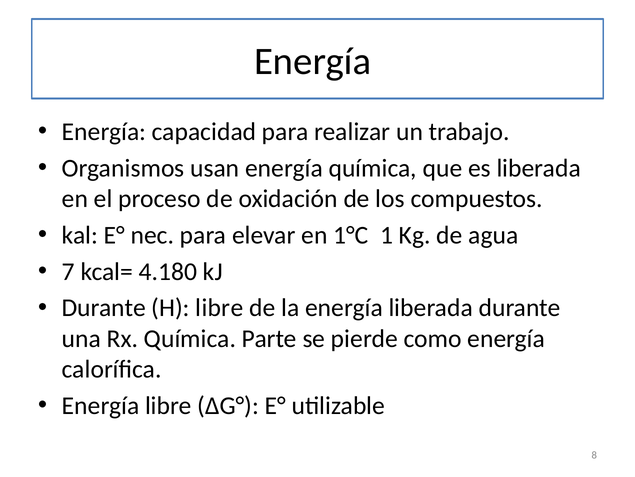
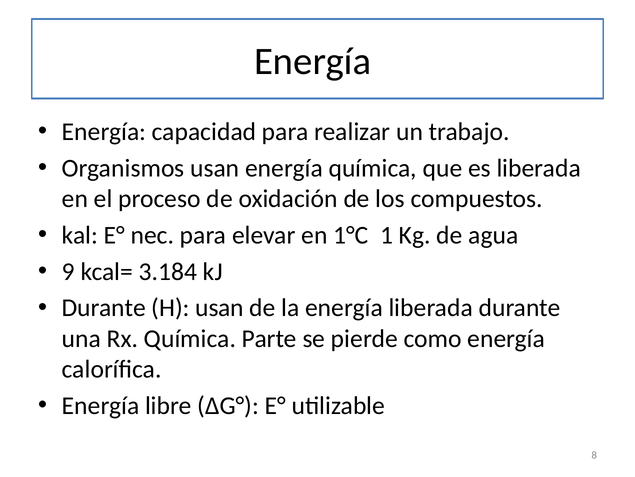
7: 7 -> 9 (68, 271)
4.180: 4.180 -> 3.184 (168, 271)
H libre: libre -> usan (220, 308)
